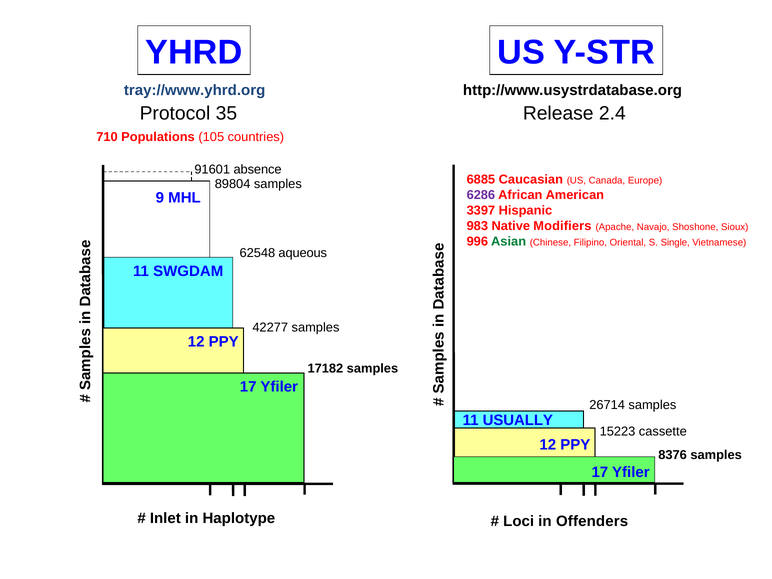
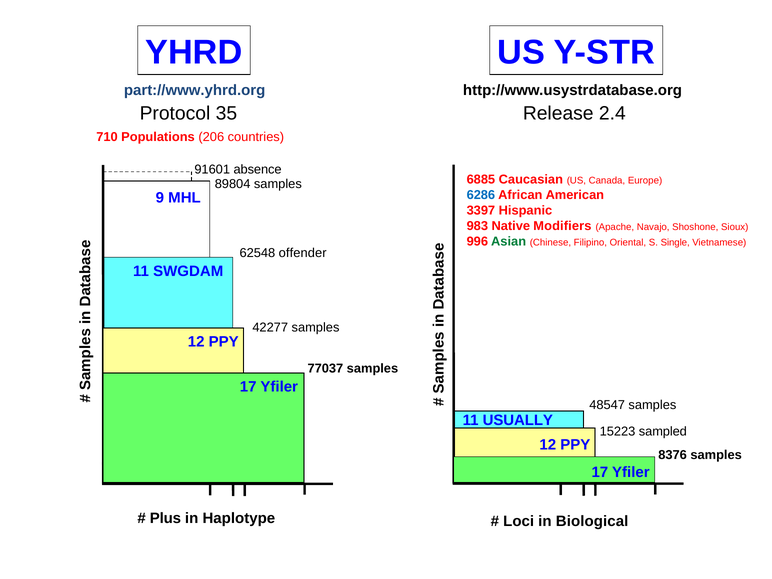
tray://www.yhrd.org: tray://www.yhrd.org -> part://www.yhrd.org (195, 90)
105: 105 -> 206 (211, 137)
6286 colour: purple -> blue (481, 195)
aqueous: aqueous -> offender (303, 253)
17182: 17182 -> 77037 (325, 369)
26714: 26714 -> 48547 (607, 405)
cassette: cassette -> sampled (663, 431)
Inlet: Inlet -> Plus (165, 518)
Offenders: Offenders -> Biological (592, 521)
